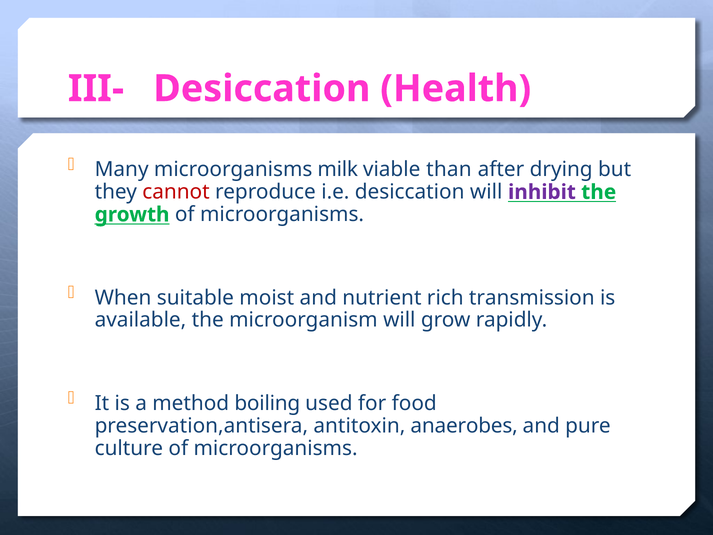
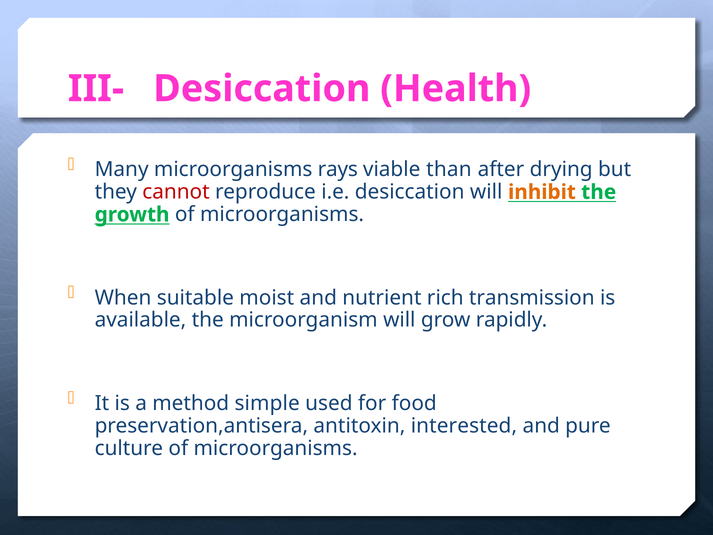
milk: milk -> rays (338, 170)
inhibit colour: purple -> orange (542, 192)
boiling: boiling -> simple (267, 403)
anaerobes: anaerobes -> interested (464, 425)
